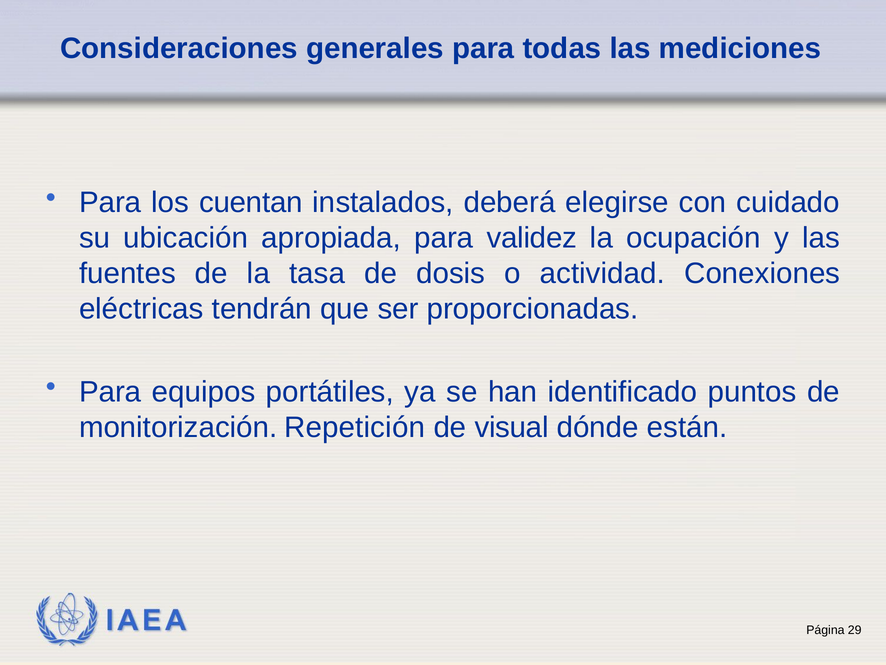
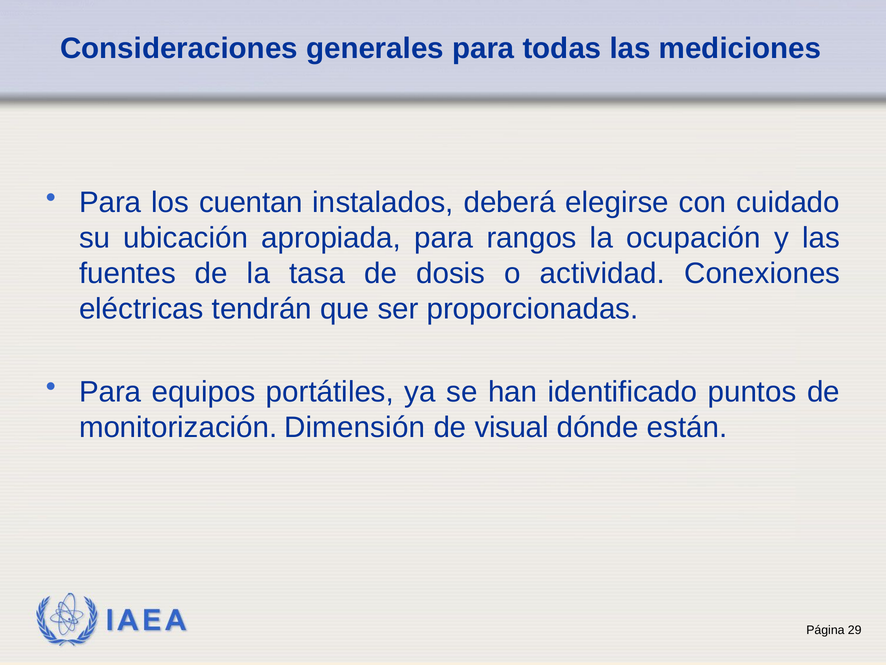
validez: validez -> rangos (532, 238)
Repetición: Repetición -> Dimensión (355, 427)
